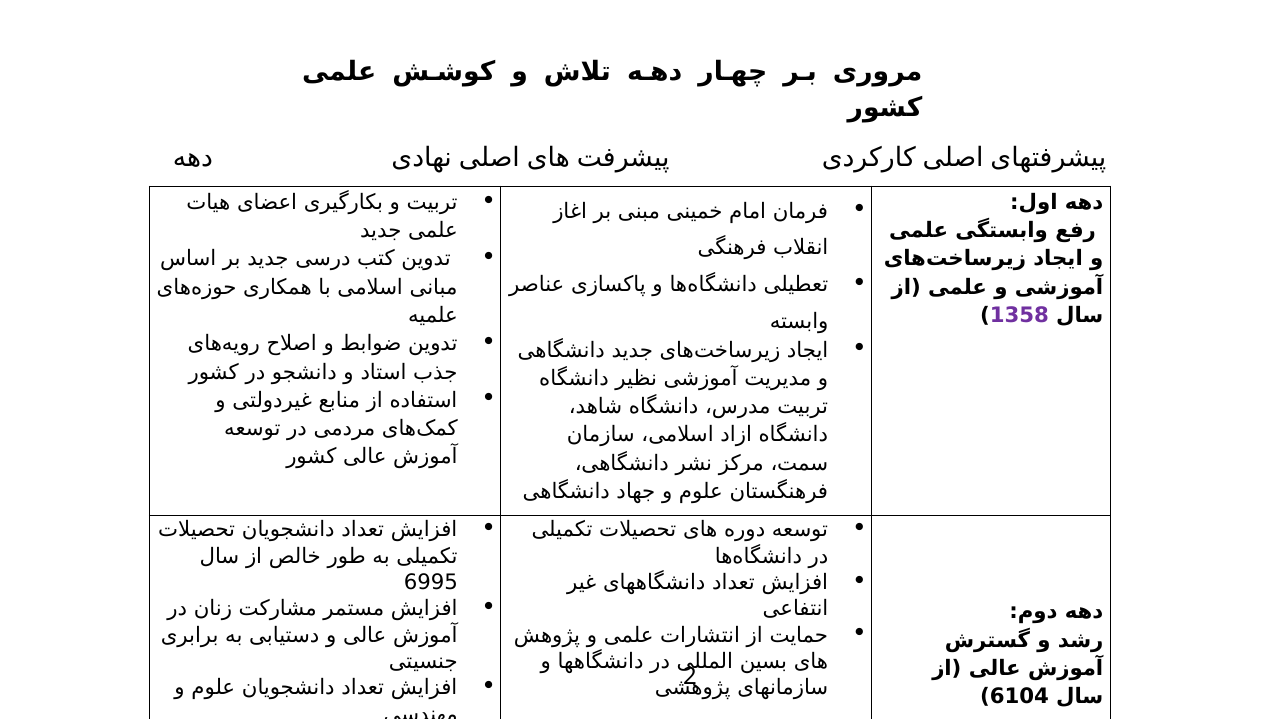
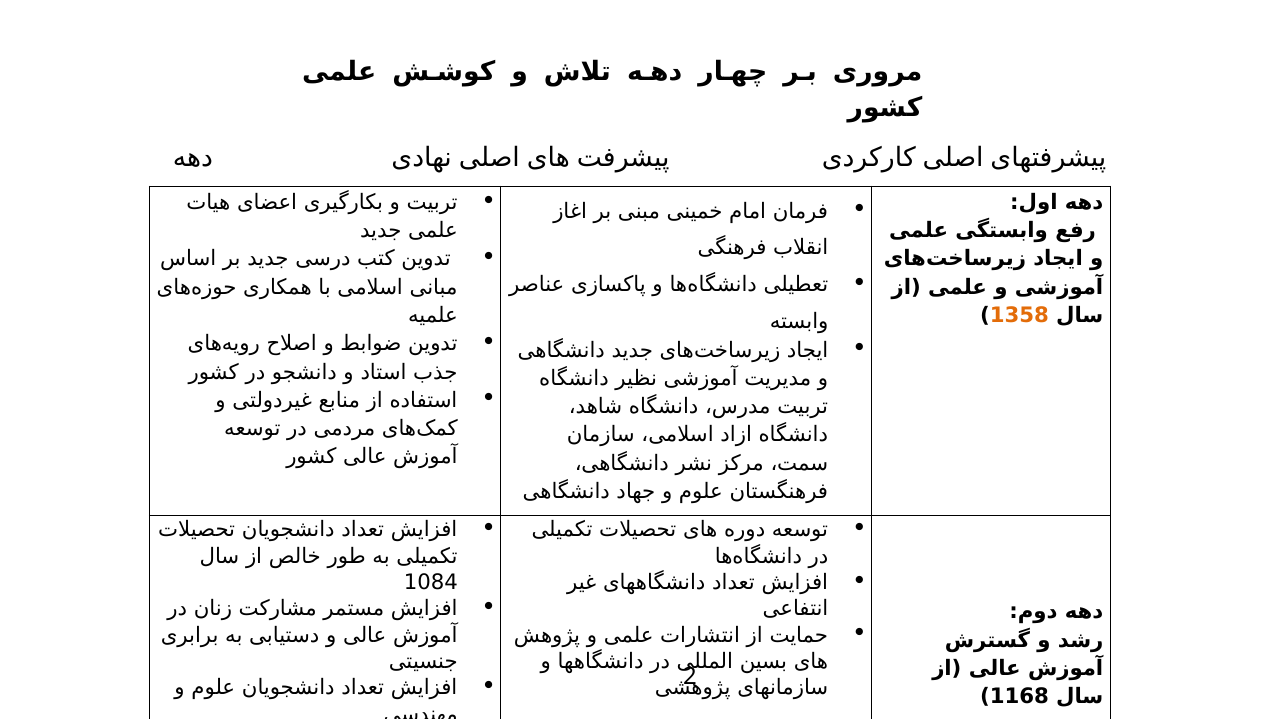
1358 colour: purple -> orange (1019, 315)
6995: 6995 -> 1084 (431, 582)
6104: 6104 -> 1168 (1019, 697)
